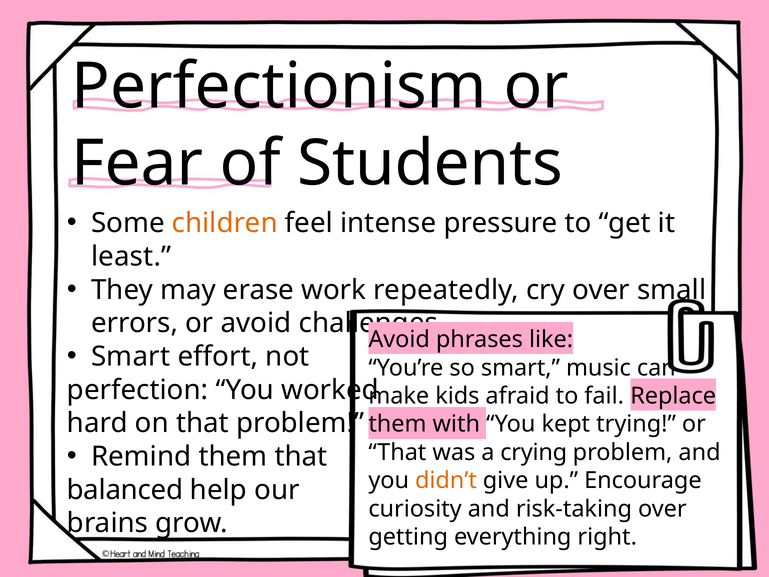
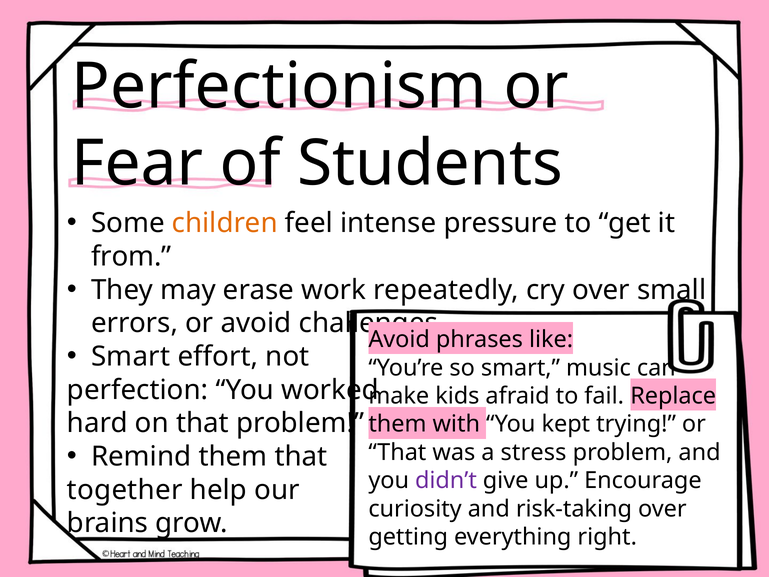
least: least -> from (131, 257)
crying: crying -> stress (534, 452)
didn’t colour: orange -> purple (446, 480)
balanced: balanced -> together (125, 490)
